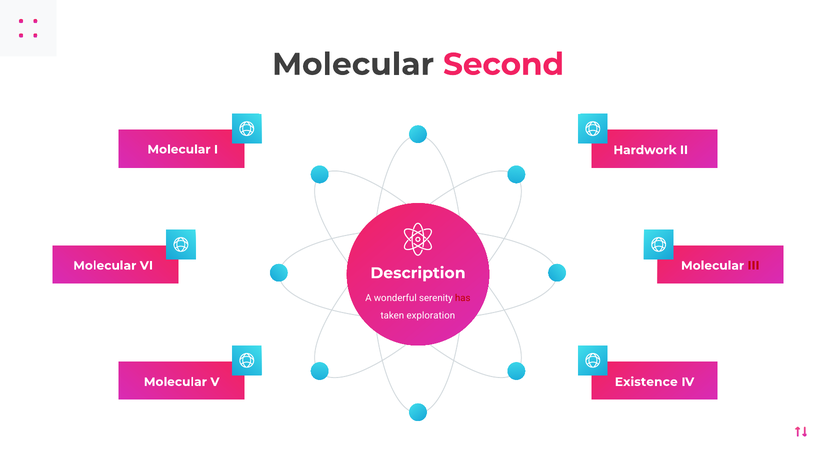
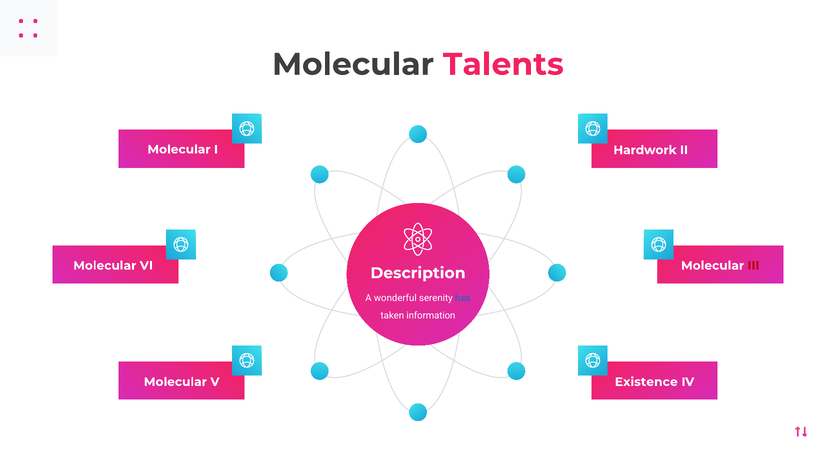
Second: Second -> Talents (503, 64)
has colour: red -> blue (463, 298)
exploration: exploration -> information (431, 316)
